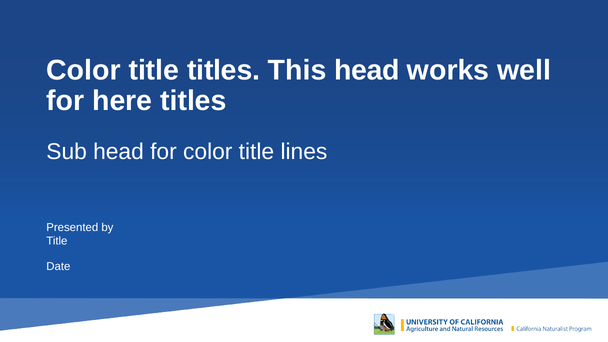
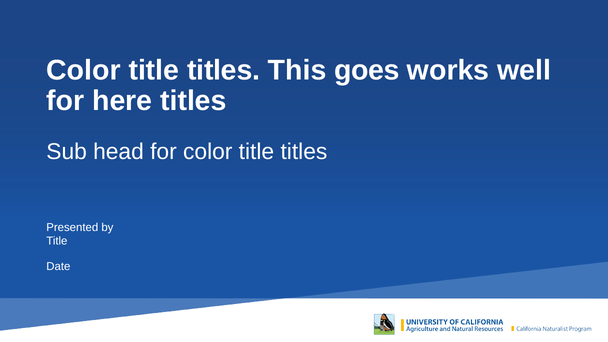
This head: head -> goes (367, 70)
for color title lines: lines -> titles (304, 152)
